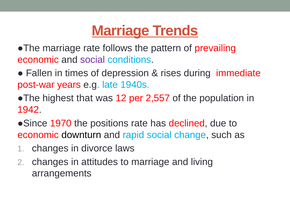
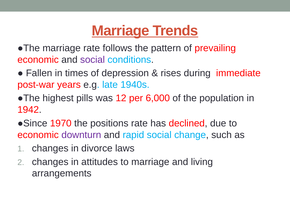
that: that -> pills (85, 98)
2,557: 2,557 -> 6,000 (158, 98)
downturn colour: black -> purple (81, 135)
